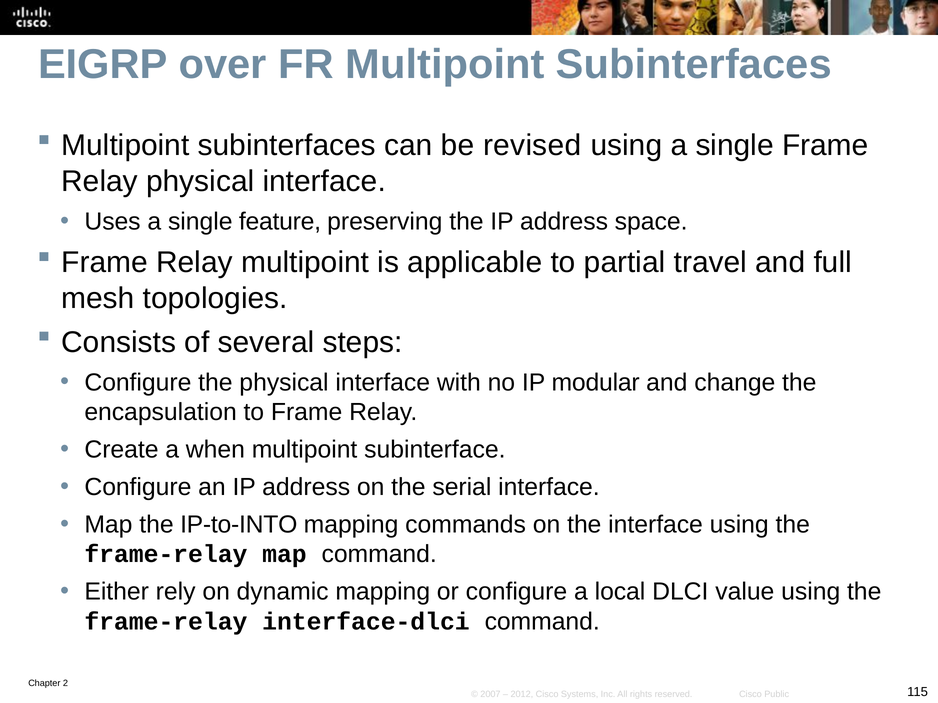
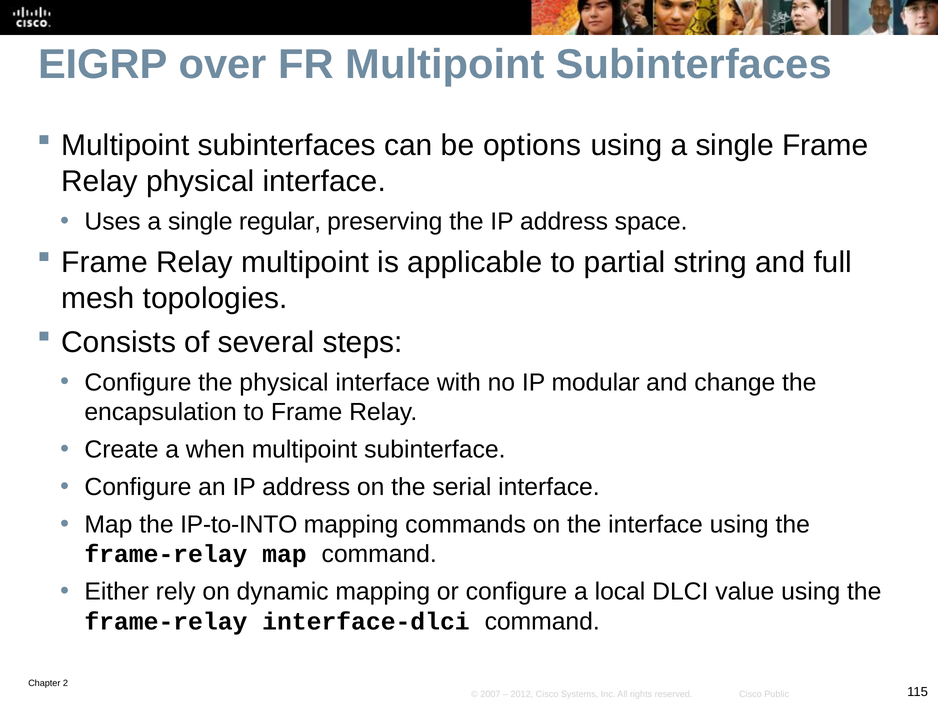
revised: revised -> options (532, 146)
feature: feature -> regular (280, 222)
travel: travel -> string (710, 263)
